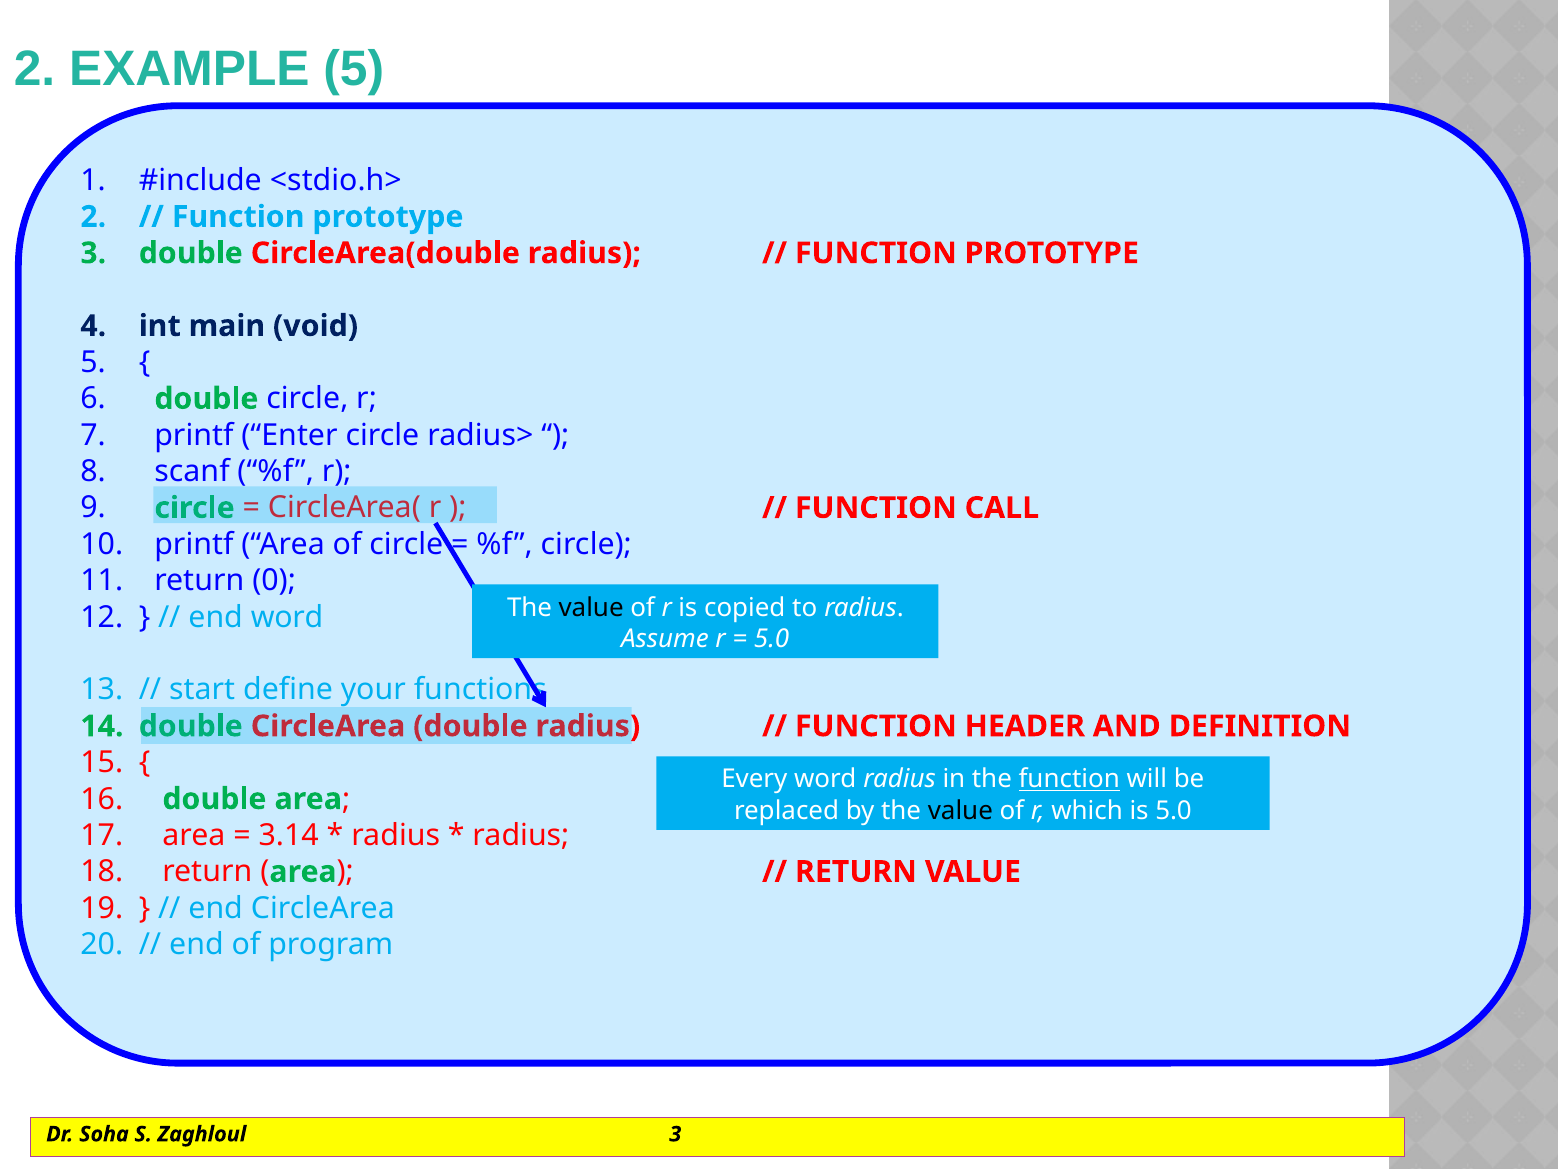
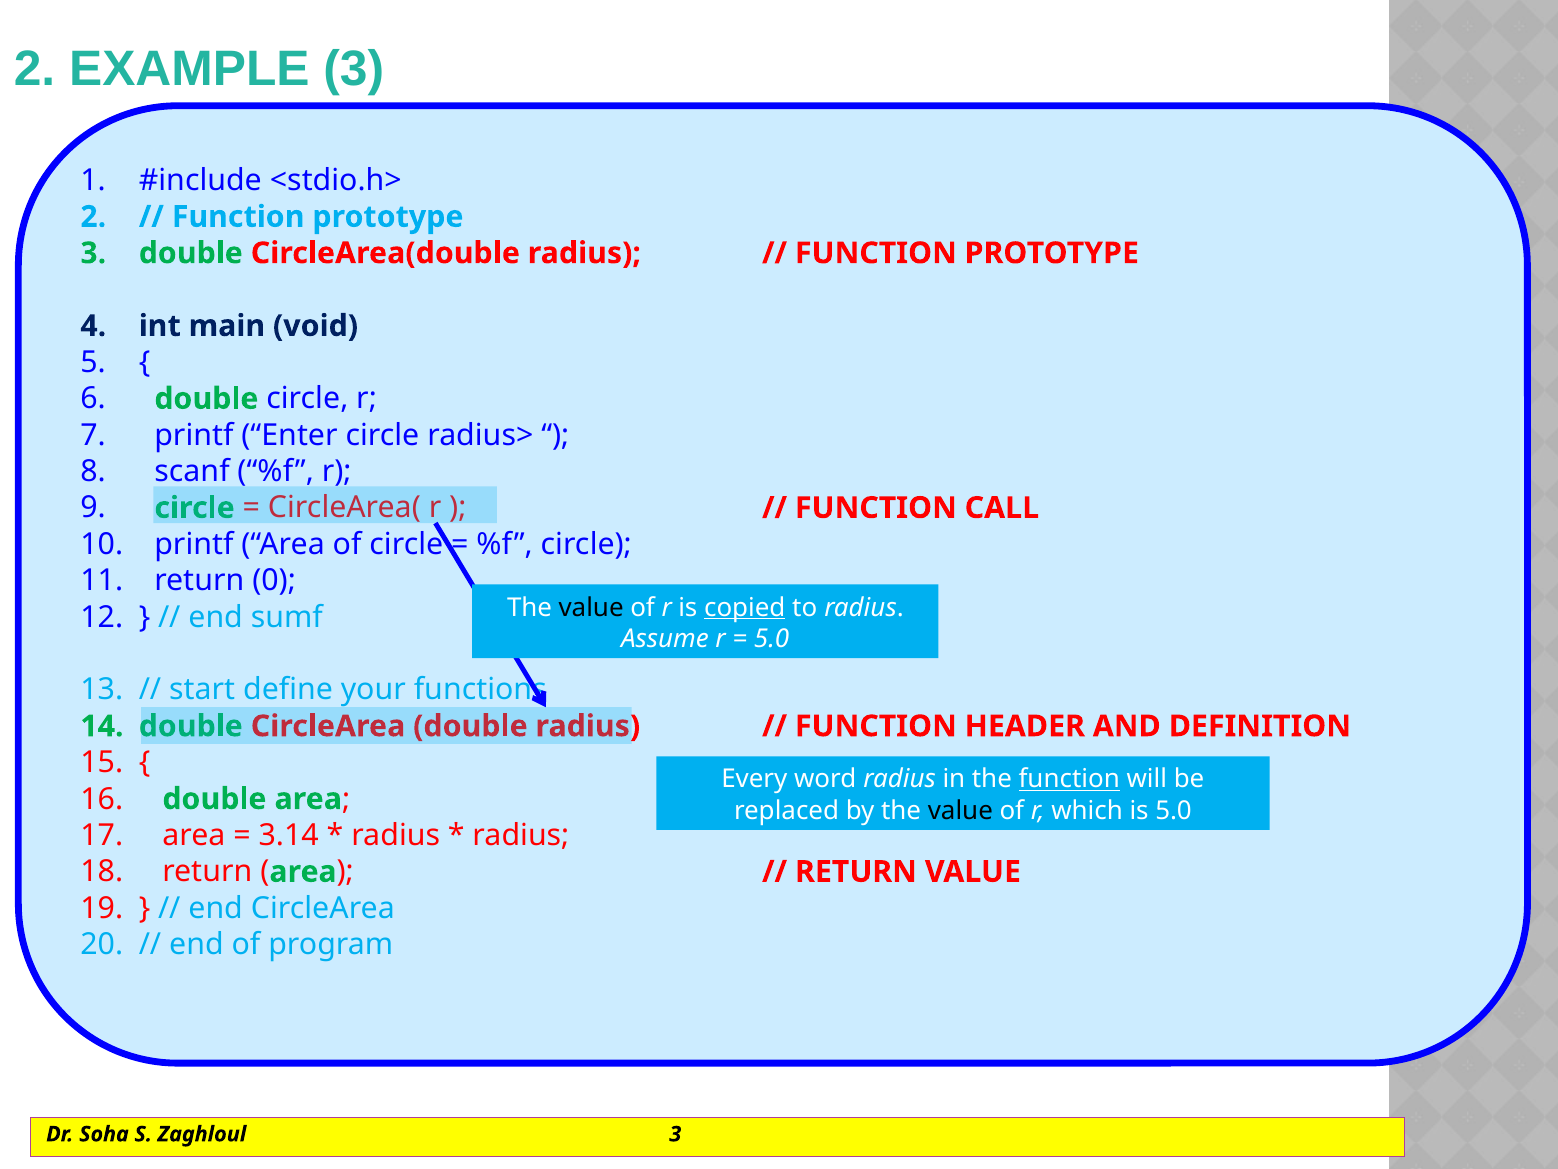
EXAMPLE 5: 5 -> 3 (354, 69)
copied underline: none -> present (745, 607)
end word: word -> sumf (287, 617)
